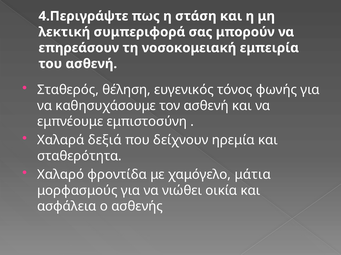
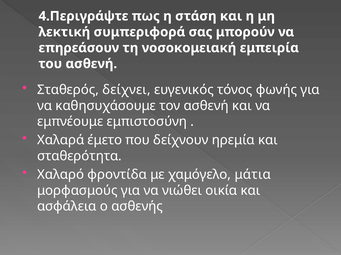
θέληση: θέληση -> δείχνει (126, 90)
δεξιά: δεξιά -> έμετο (105, 141)
